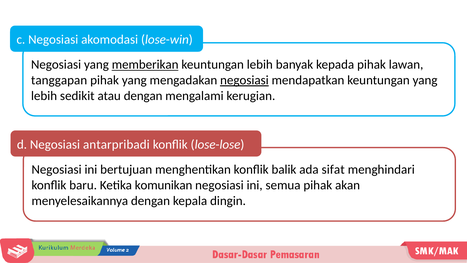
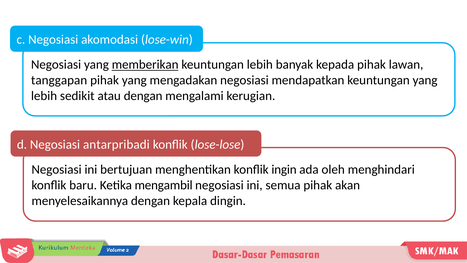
negosiasi underline: present -> none (244, 80)
balik: balik -> ingin (284, 169)
sifat: sifat -> oleh (333, 169)
komunikan: komunikan -> mengambil (164, 185)
